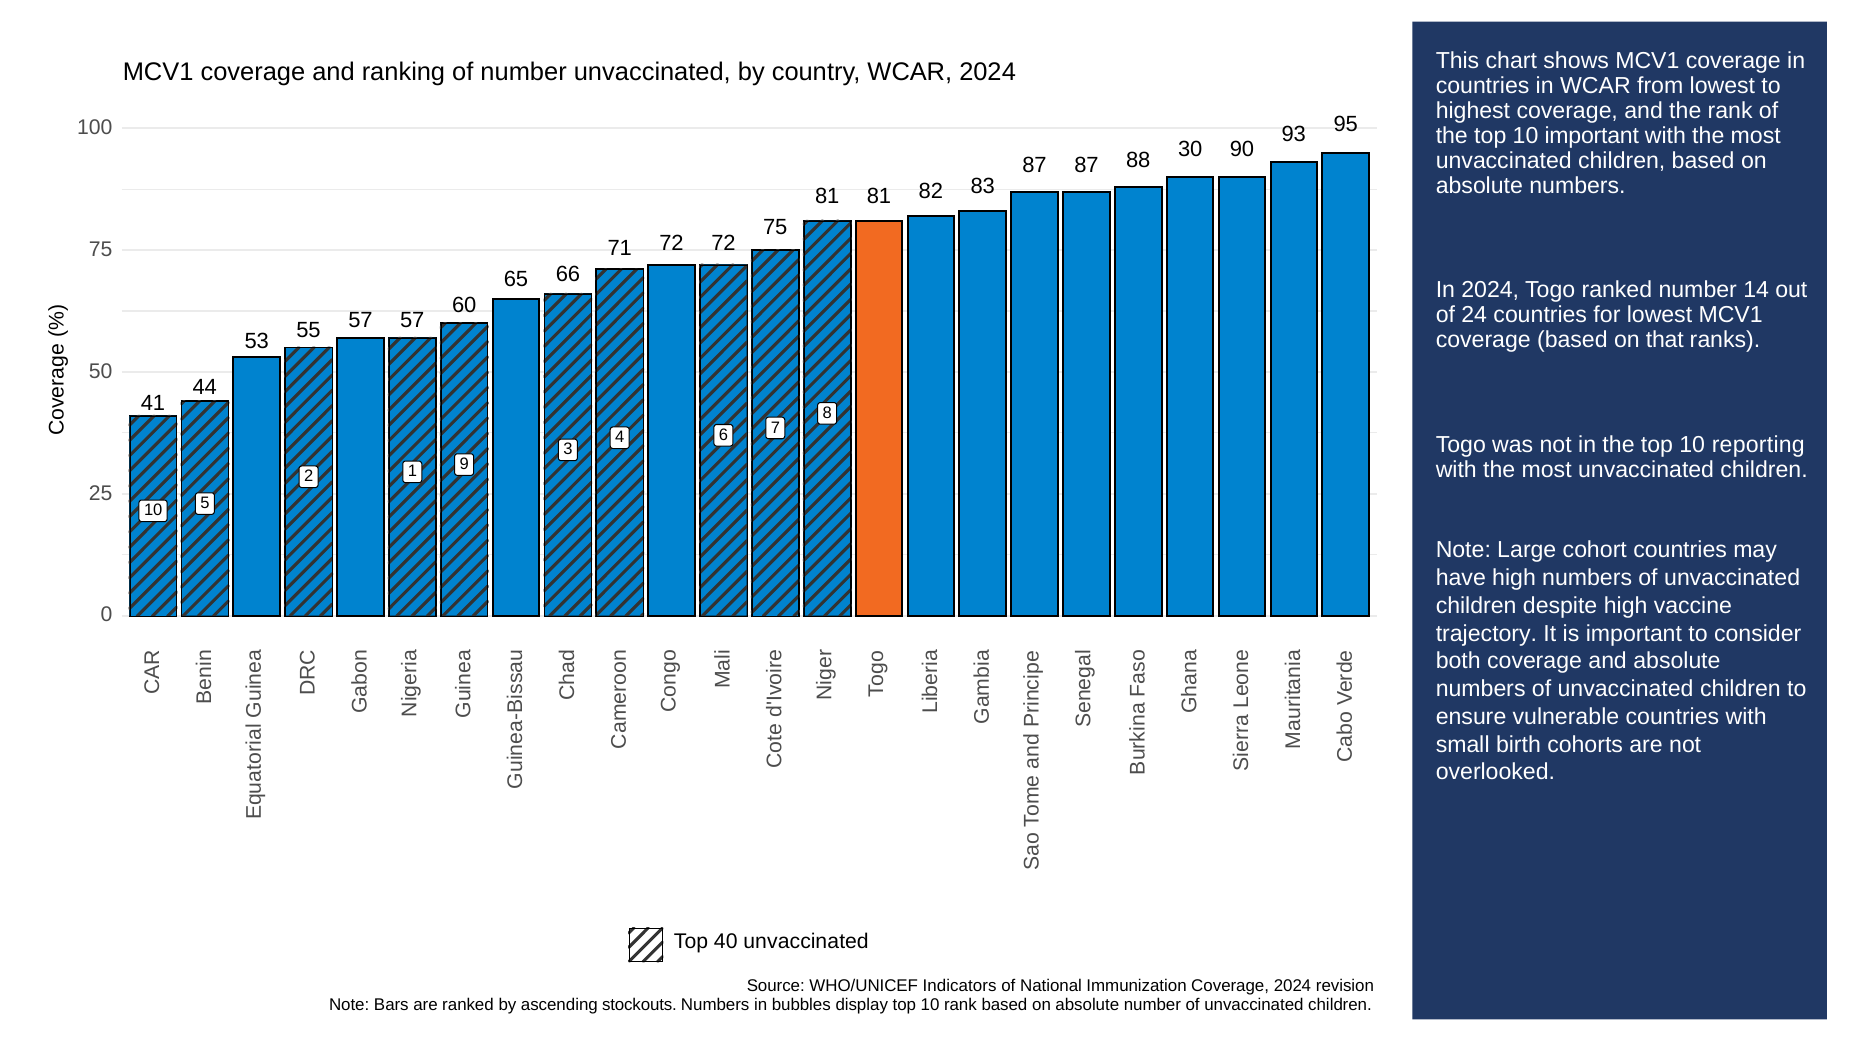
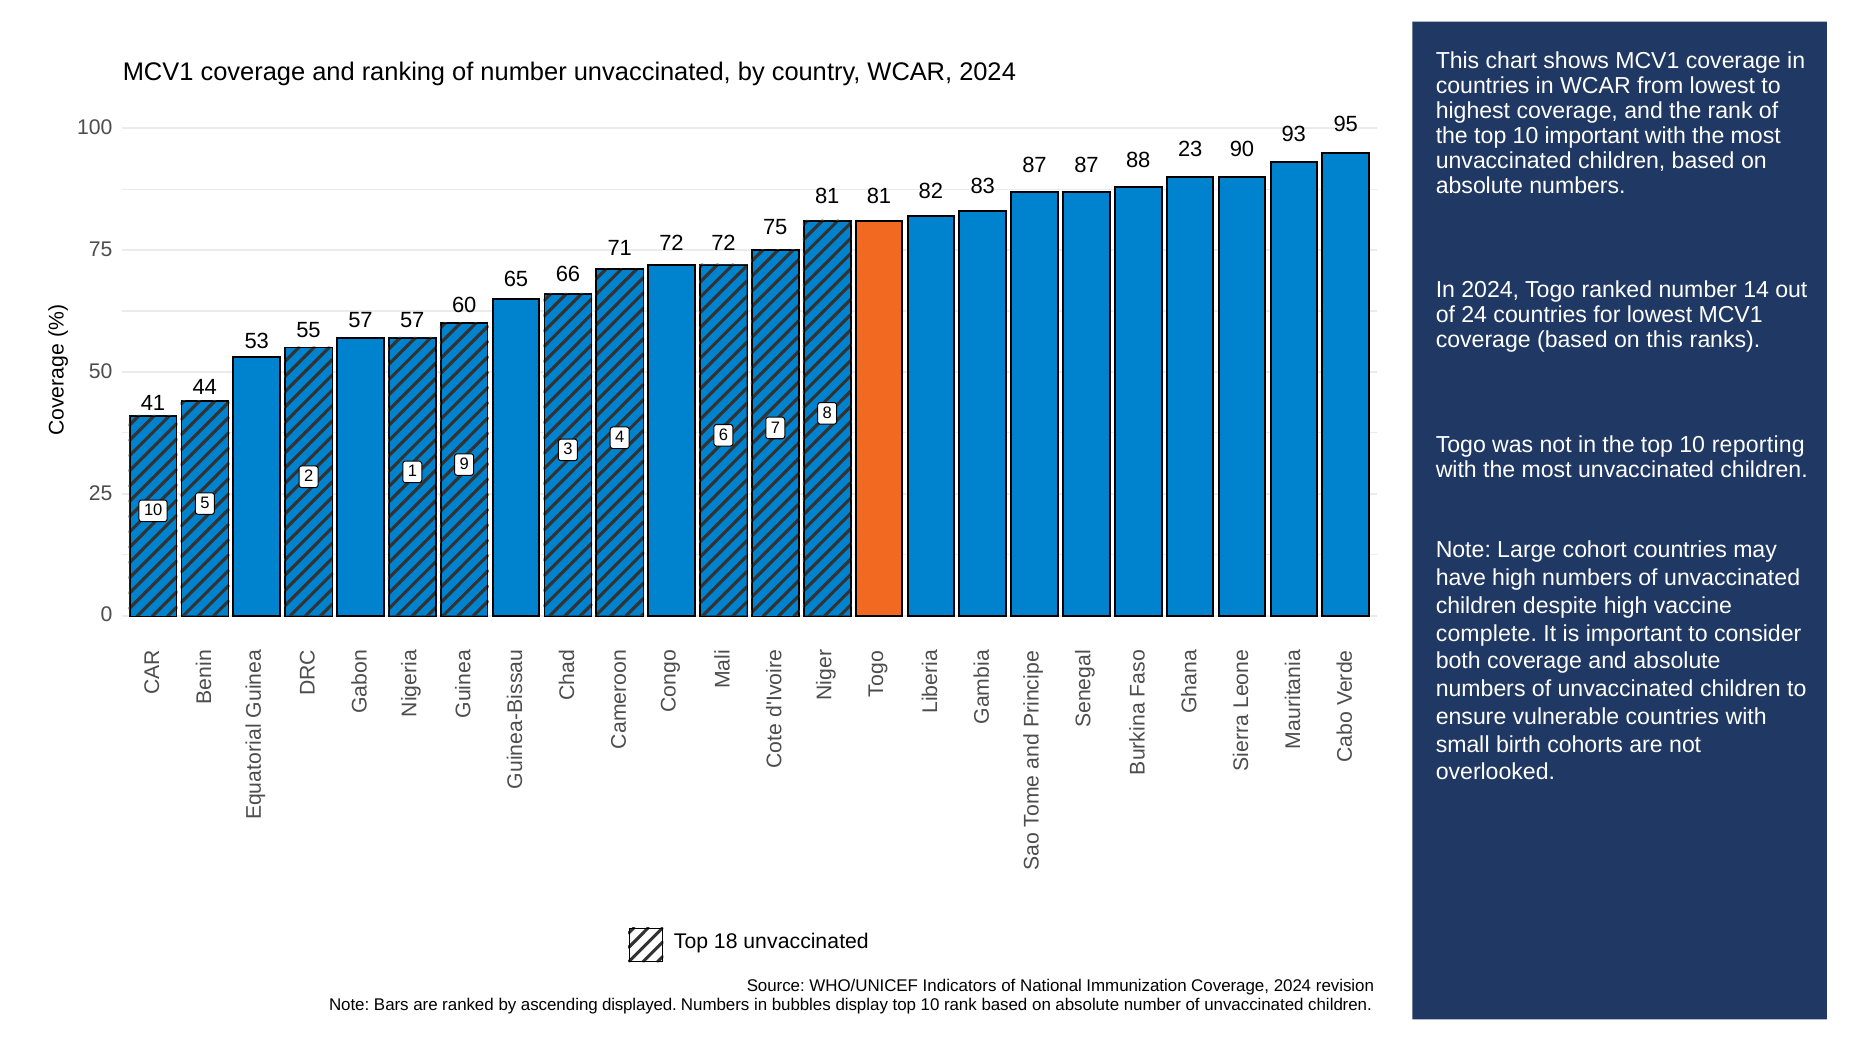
30: 30 -> 23 (1190, 150)
on that: that -> this (1665, 340)
trajectory: trajectory -> complete (1486, 633)
40: 40 -> 18 (726, 942)
stockouts: stockouts -> displayed (639, 1004)
